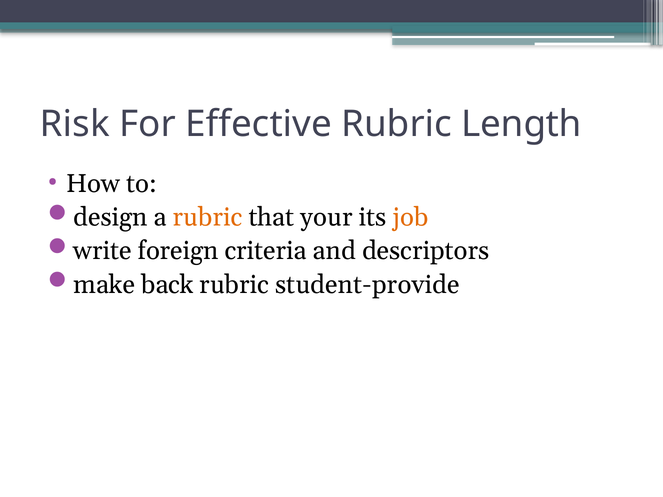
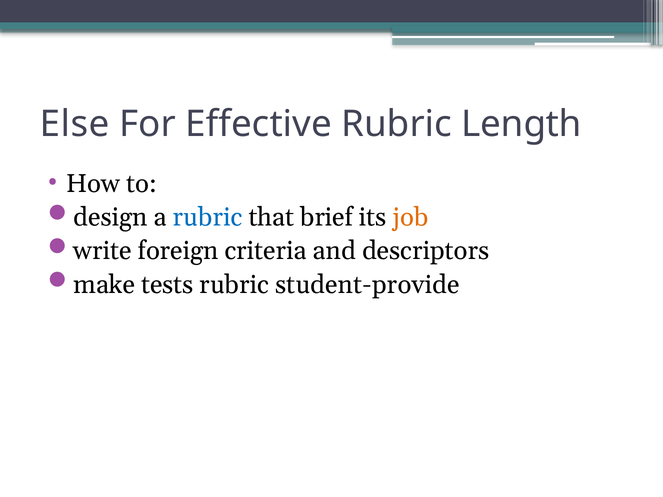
Risk: Risk -> Else (75, 124)
rubric colour: orange -> blue (208, 217)
your: your -> brief (327, 217)
back: back -> tests (167, 285)
